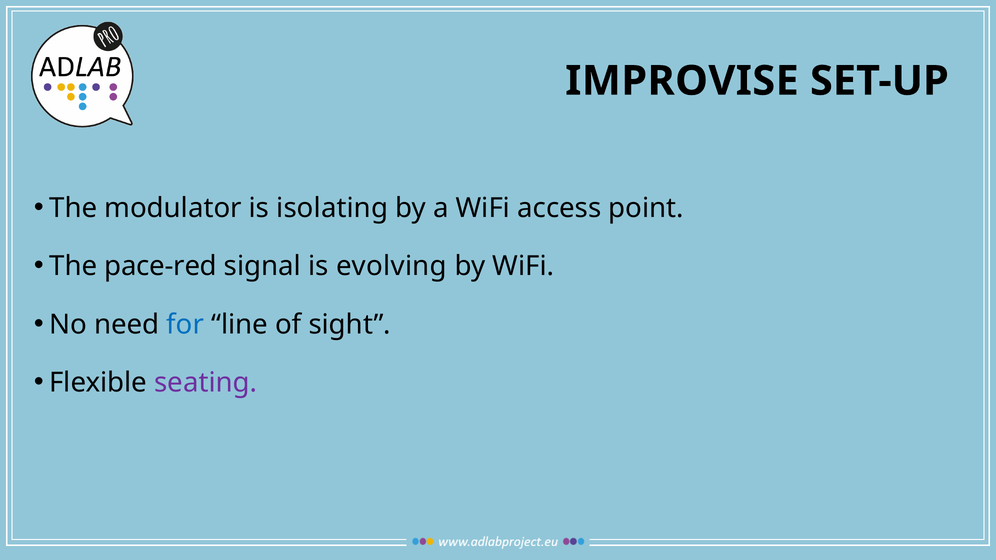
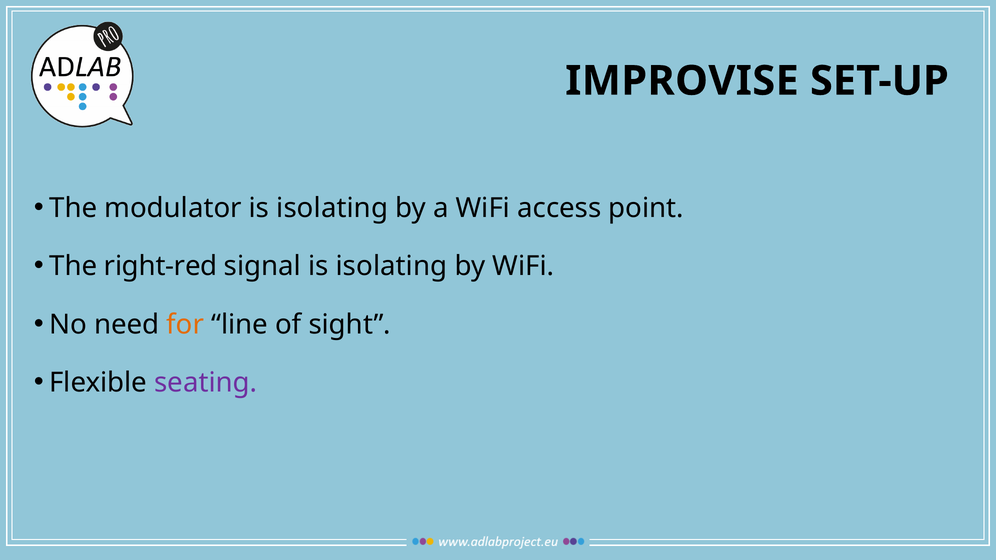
pace-red: pace-red -> right-red (161, 266)
signal is evolving: evolving -> isolating (392, 266)
for colour: blue -> orange (185, 325)
